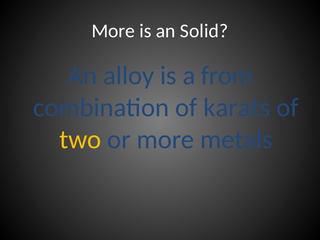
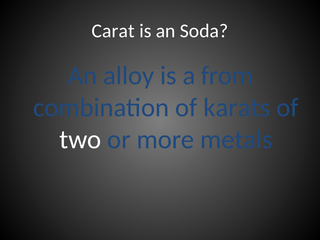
More: More -> Carat (113, 31)
Solid: Solid -> Soda (204, 31)
two colour: yellow -> white (80, 139)
